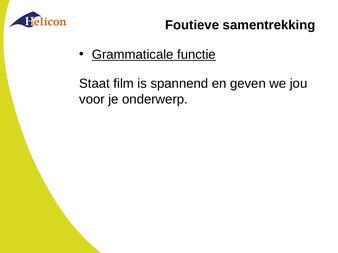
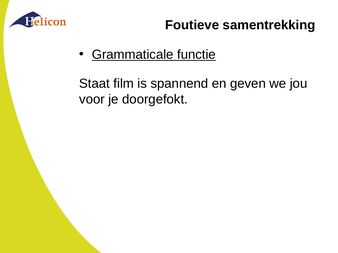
onderwerp: onderwerp -> doorgefokt (155, 99)
